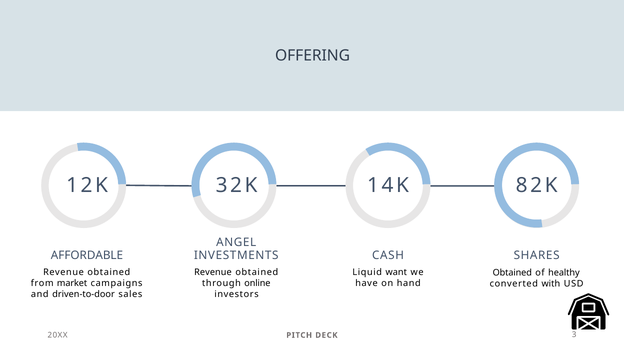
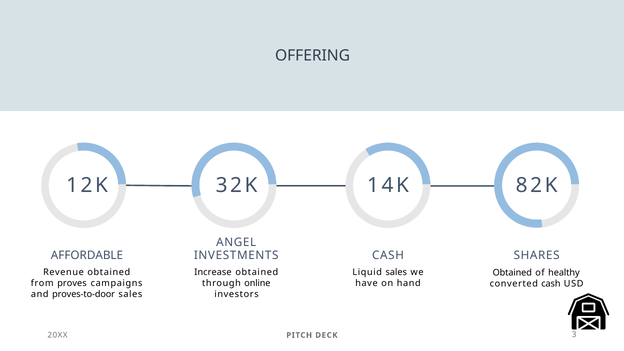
Revenue: Revenue -> Increase (213, 272)
Liquid want: want -> sales (396, 272)
market: market -> proves (72, 283)
converted with: with -> cash (551, 284)
driven-to-door: driven-to-door -> proves-to-door (84, 294)
